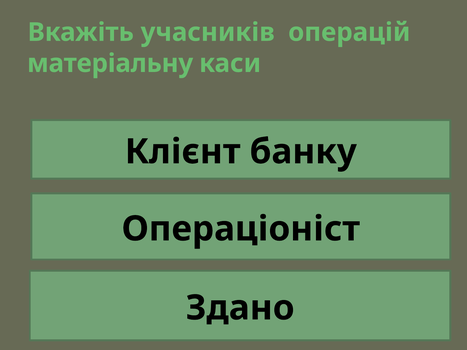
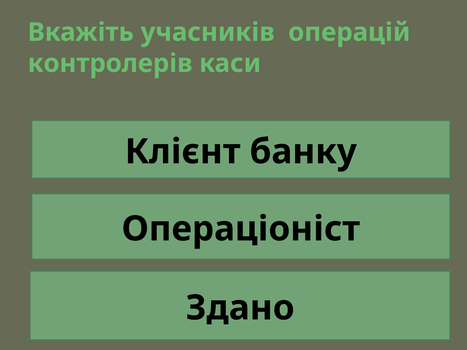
матеріальну: матеріальну -> контролерів (110, 63)
